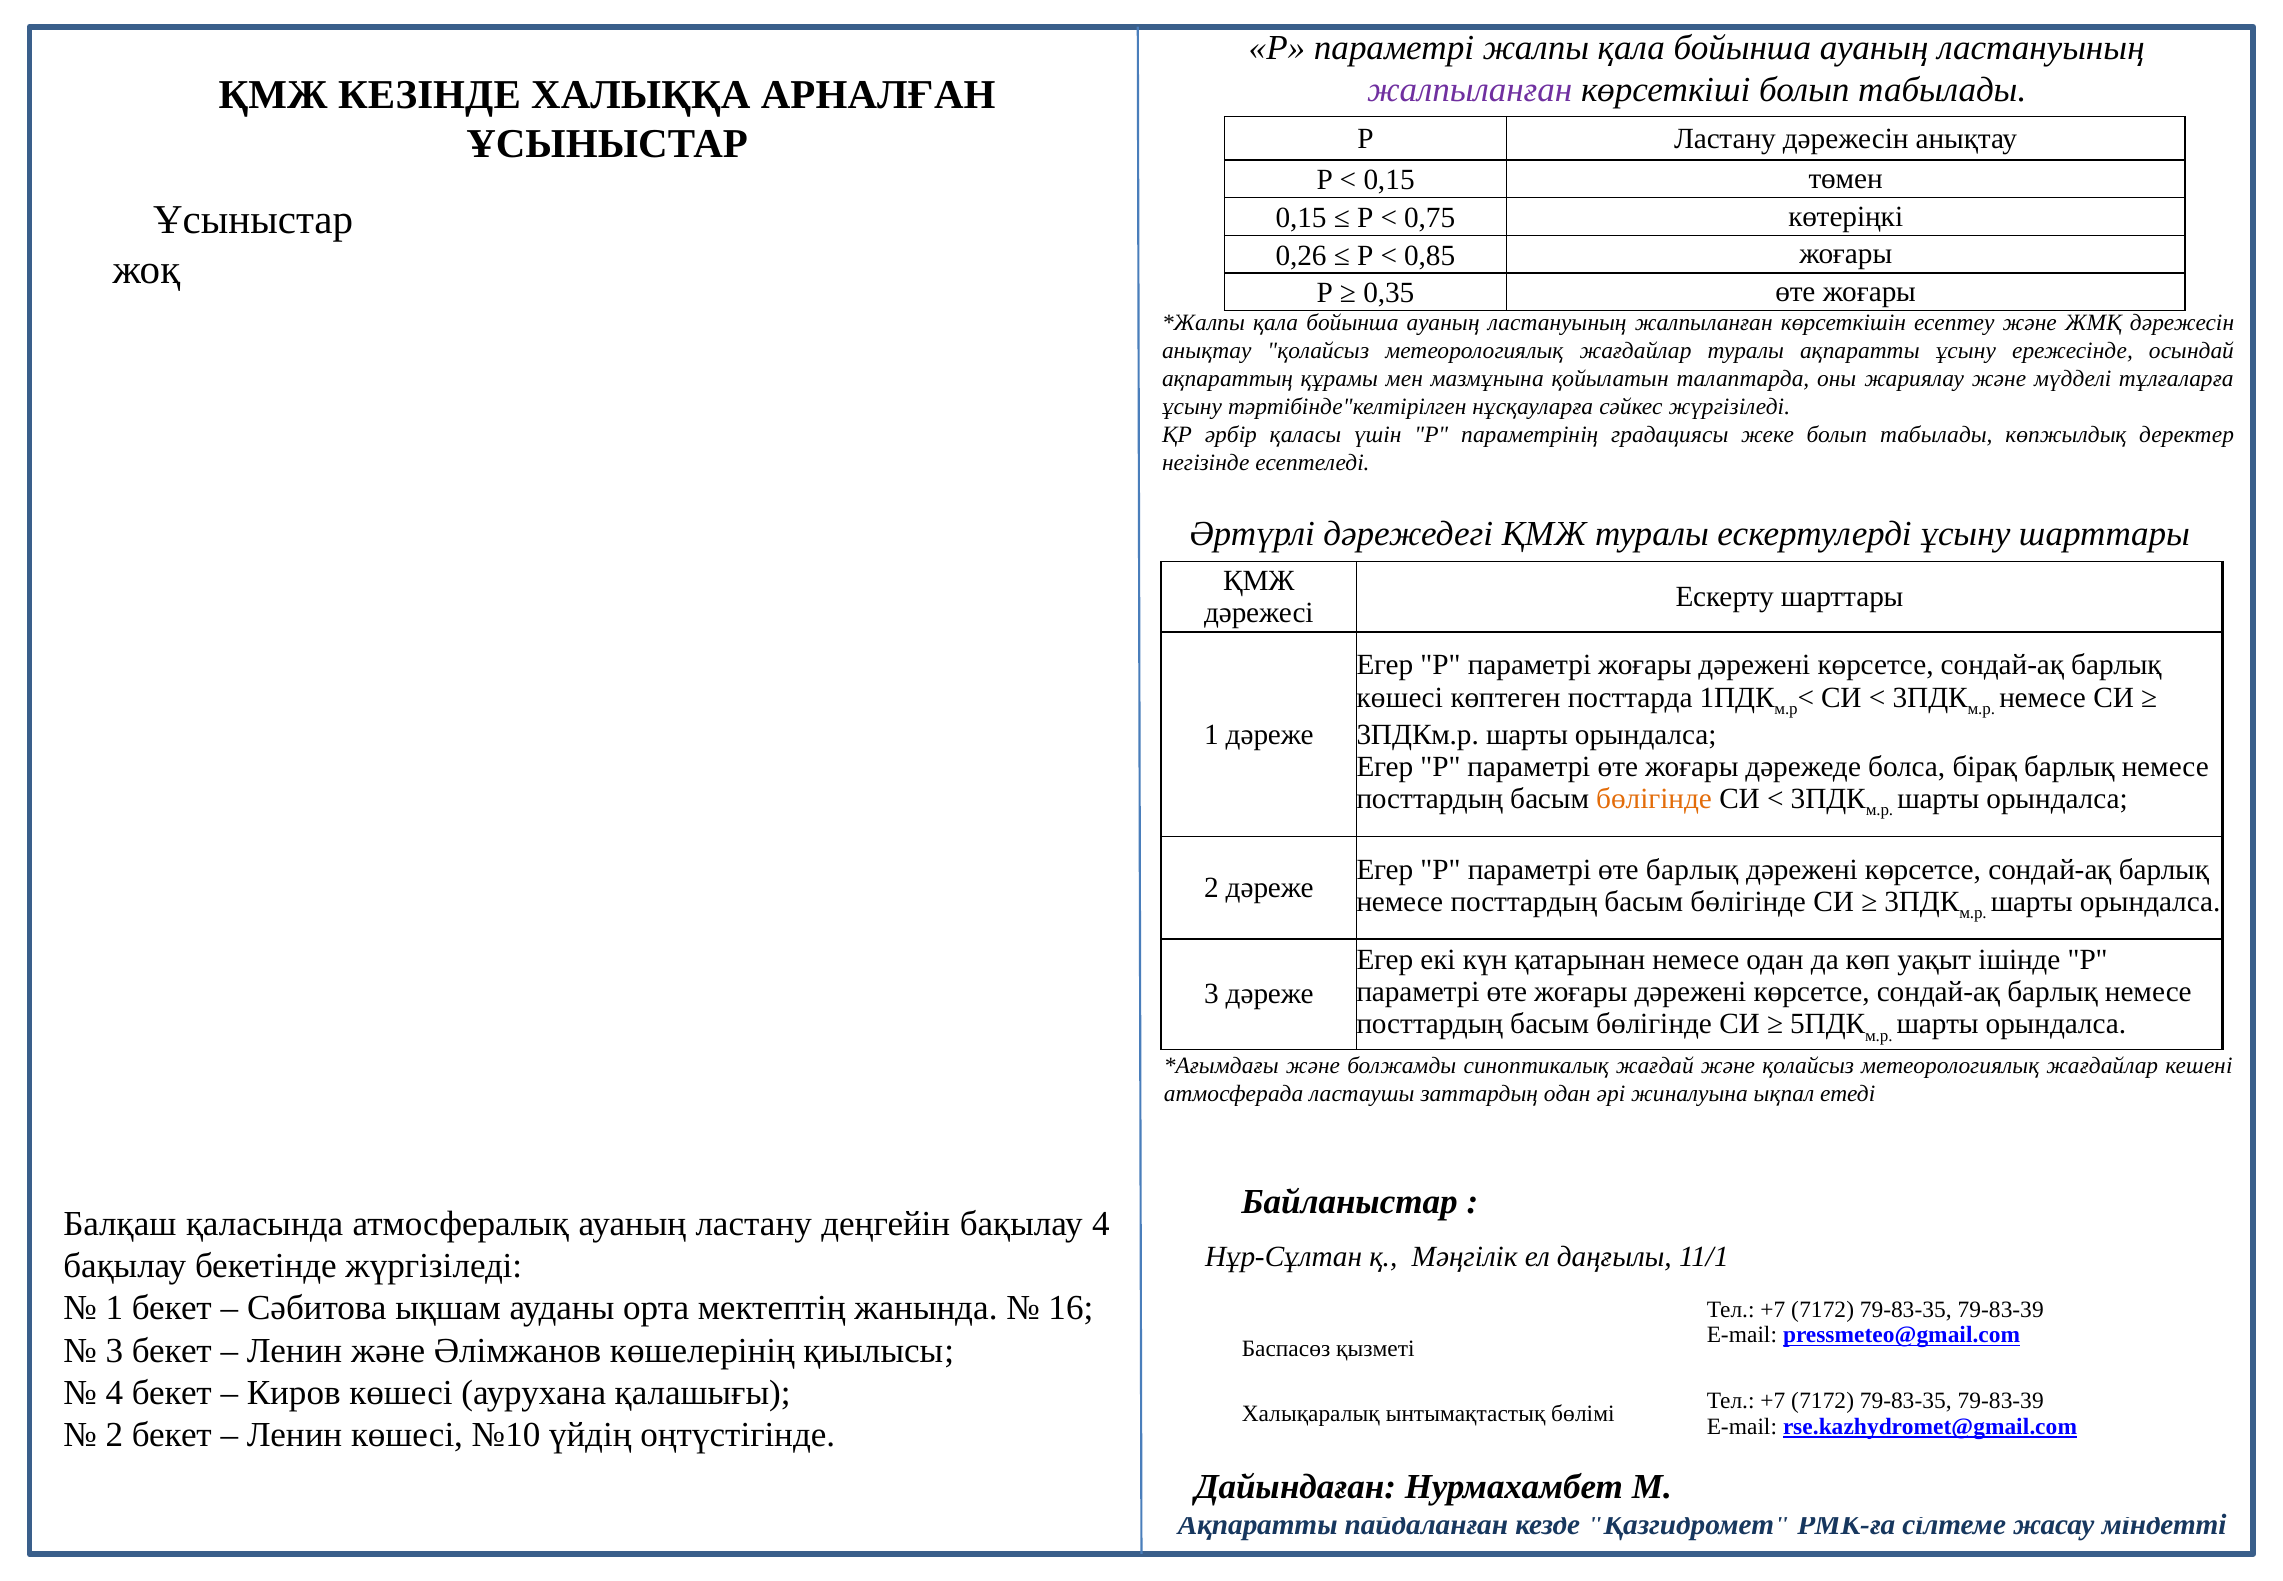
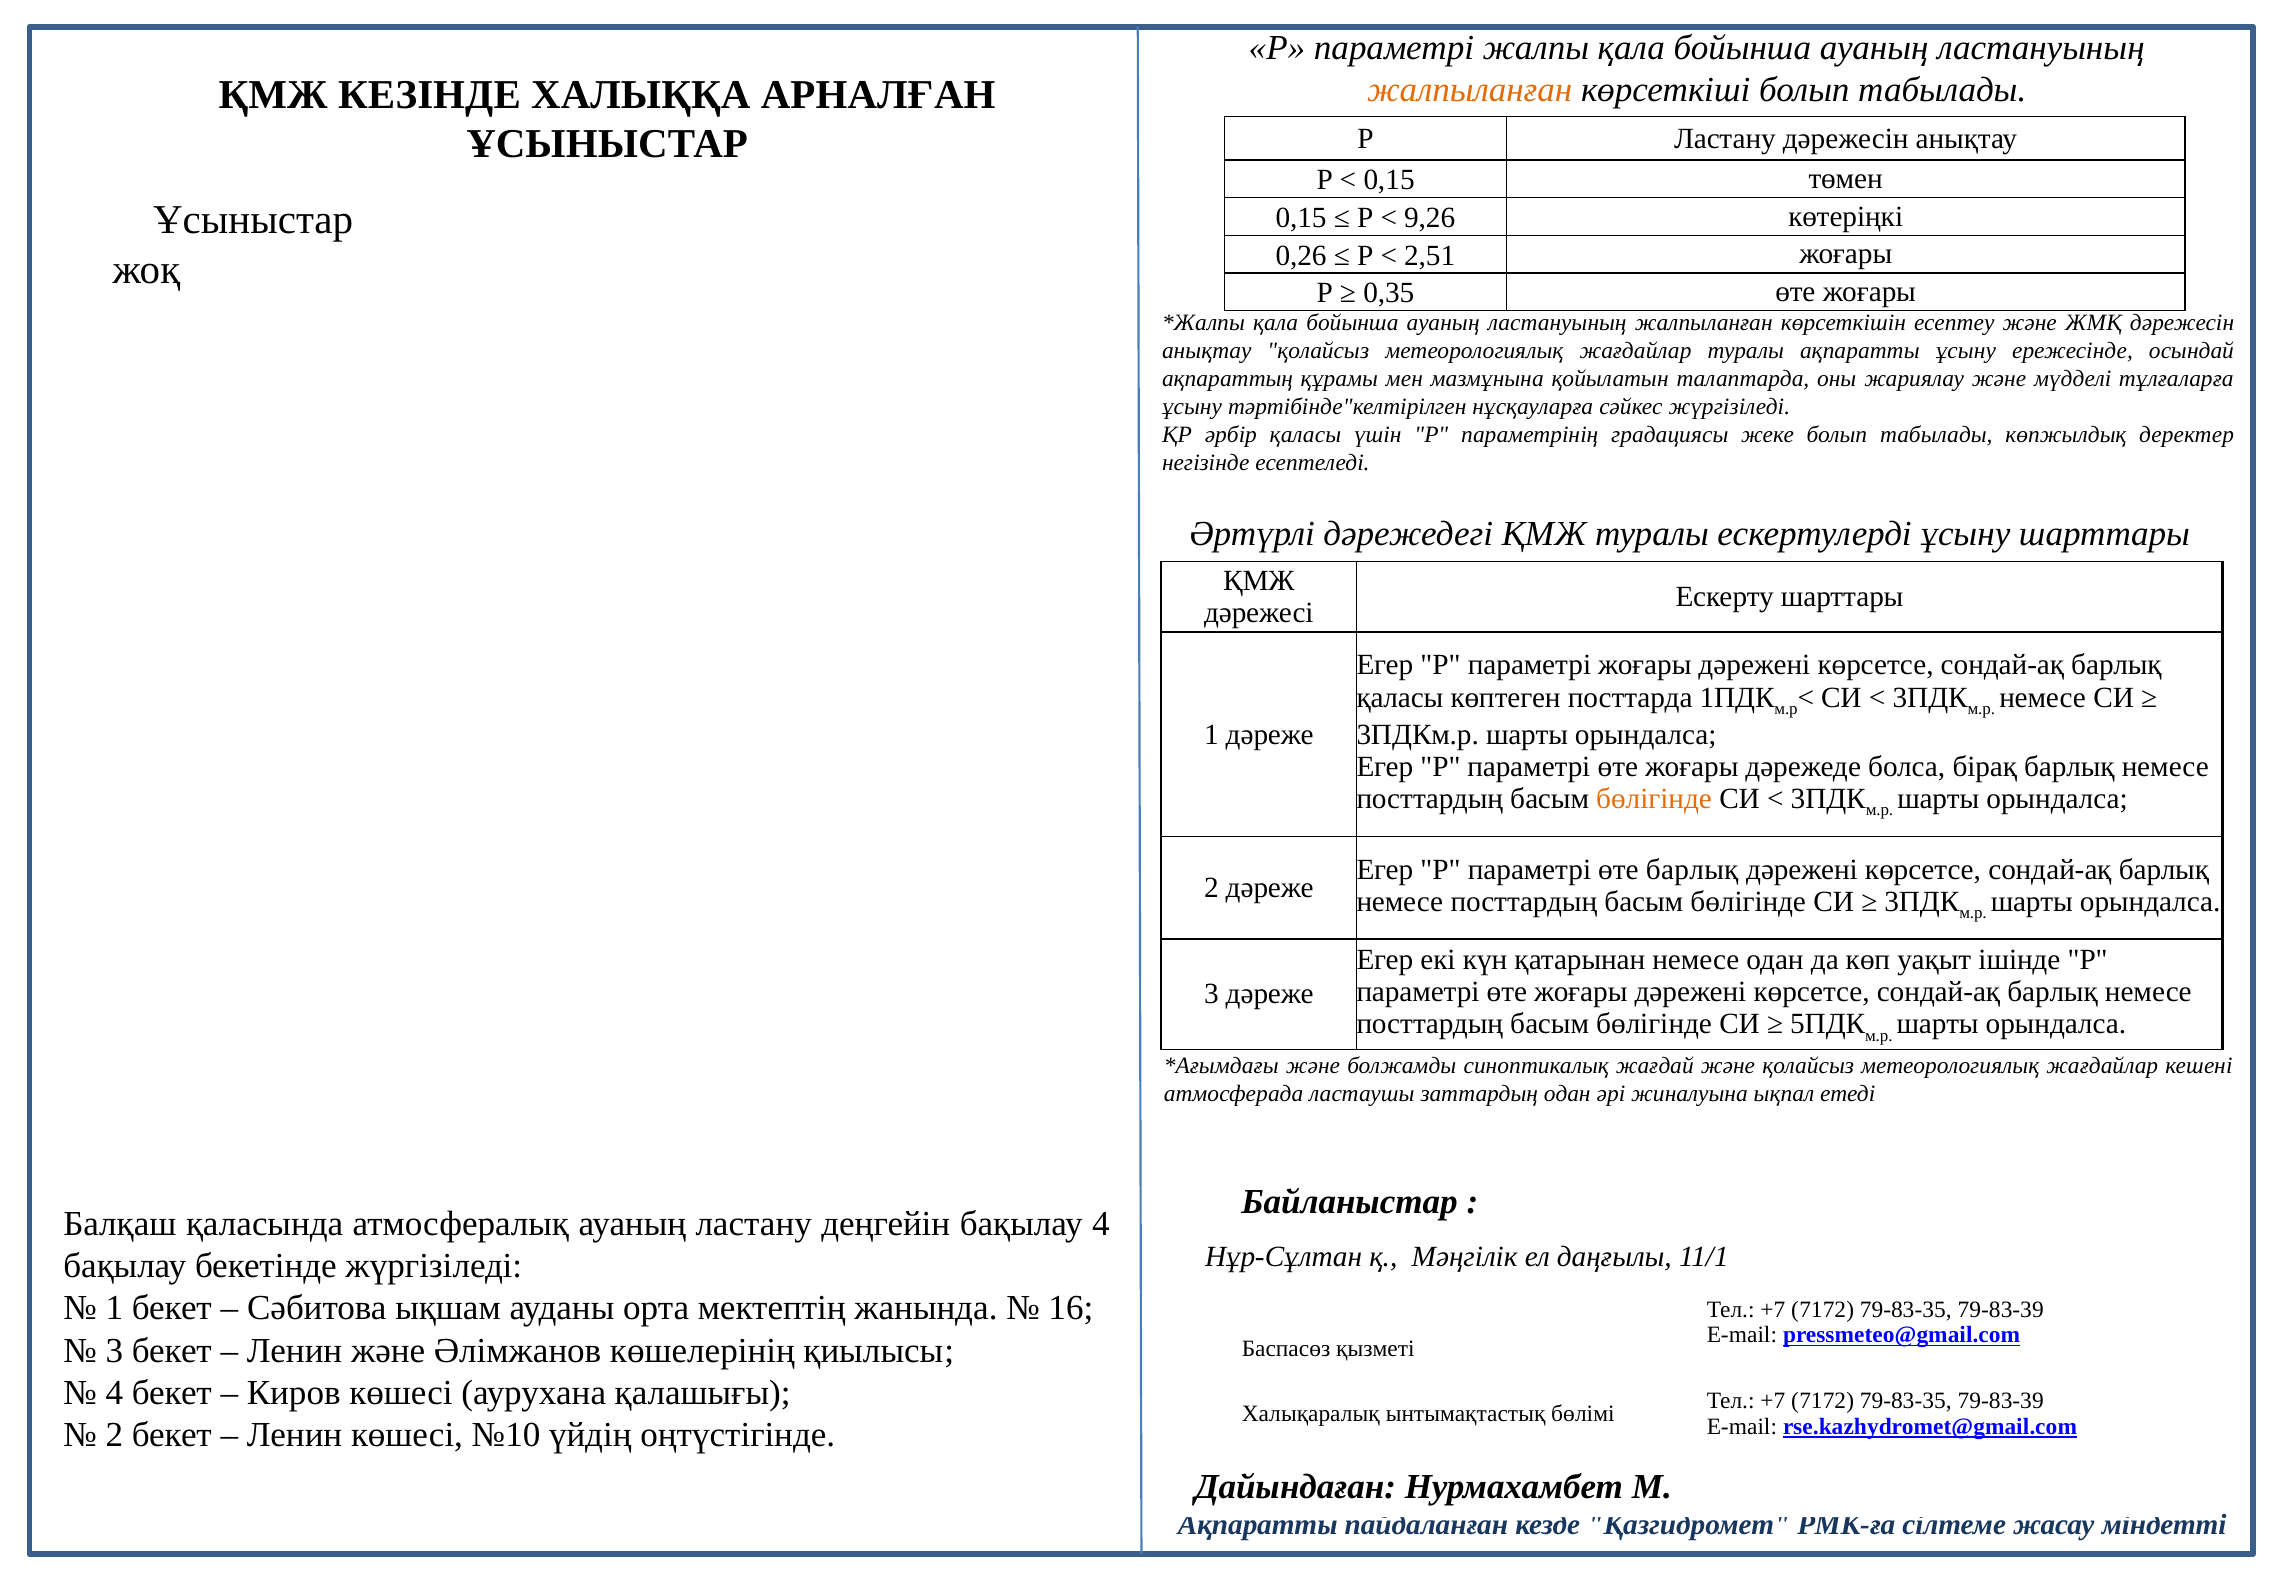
жалпыланған colour: purple -> orange (1470, 90)
0,75: 0,75 -> 9,26 (1430, 218)
0,85: 0,85 -> 2,51 (1430, 255)
көшесі: көшесі -> қаласы (1400, 697)
